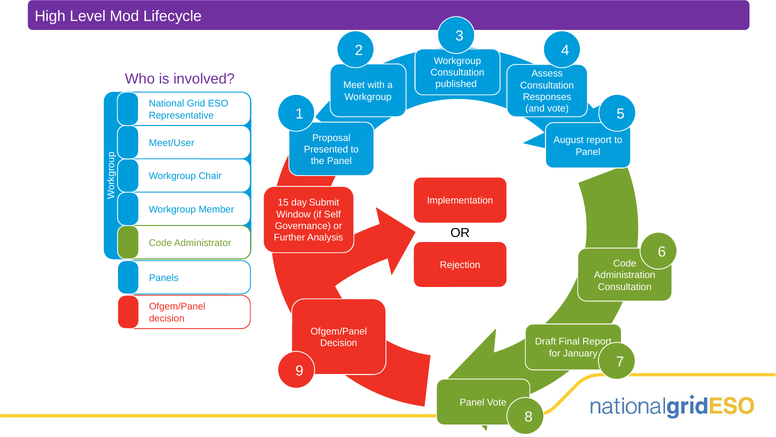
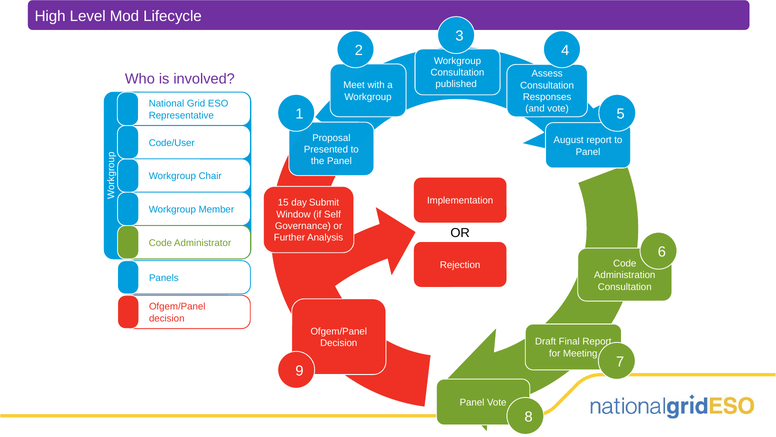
Meet/User: Meet/User -> Code/User (172, 143)
January: January -> Meeting (580, 353)
